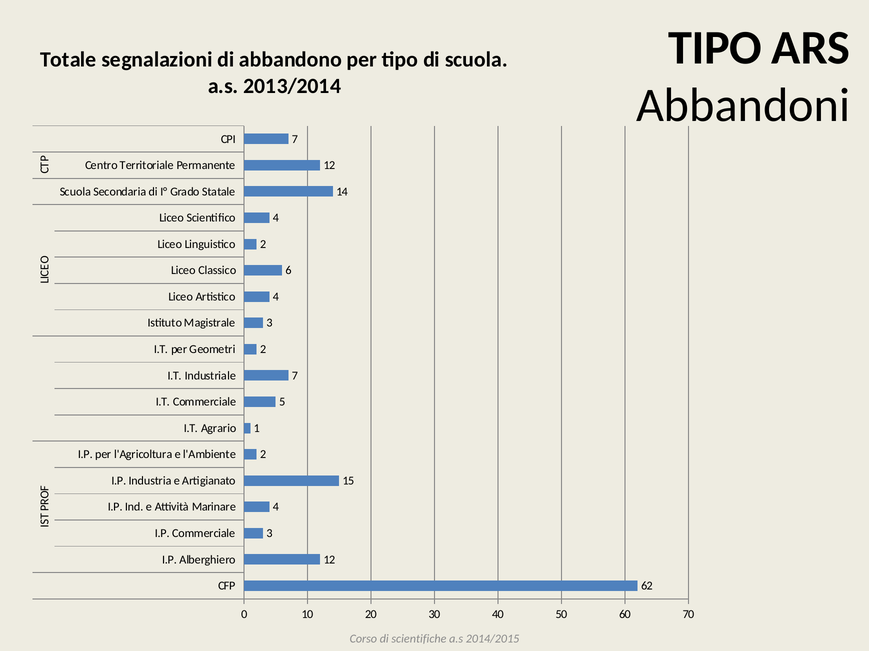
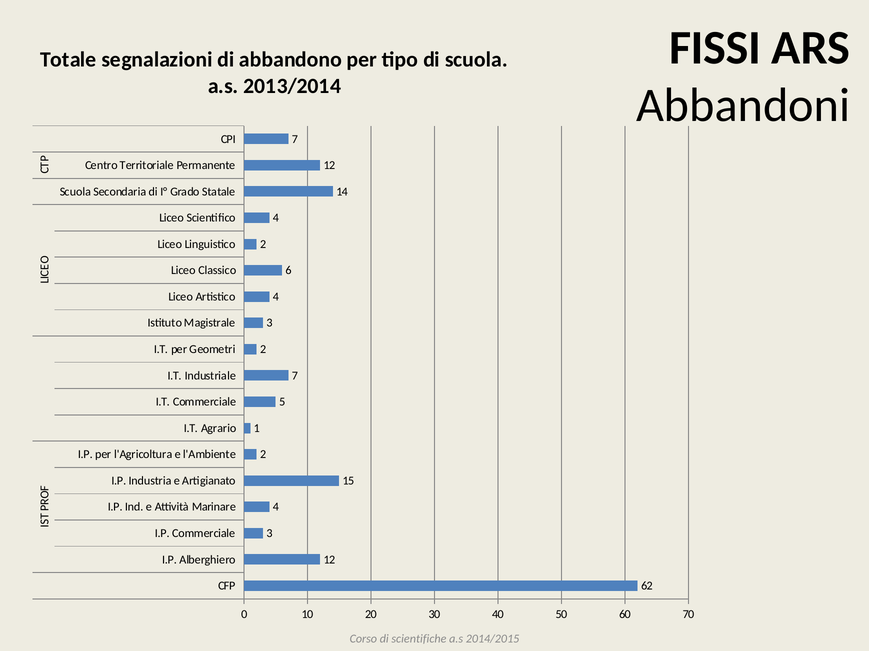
TIPO: TIPO -> FISSI (715, 48)
